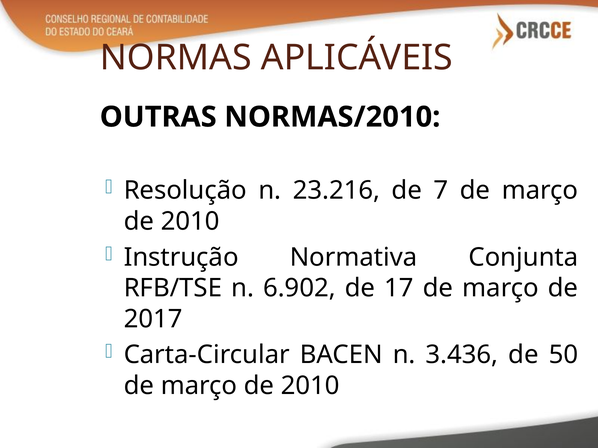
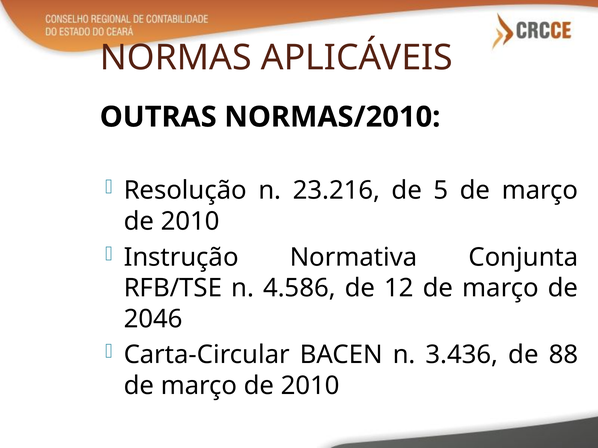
7: 7 -> 5 (441, 191)
6.902: 6.902 -> 4.586 (299, 288)
17: 17 -> 12 (399, 288)
2017: 2017 -> 2046 (153, 319)
50: 50 -> 88 (563, 355)
